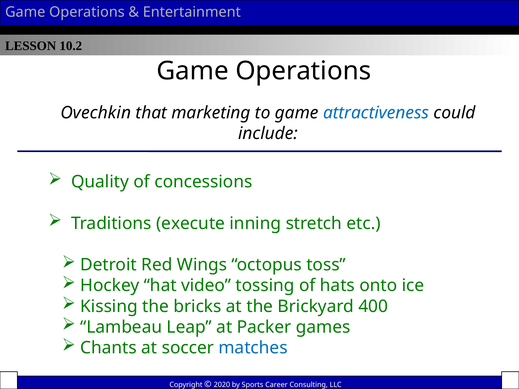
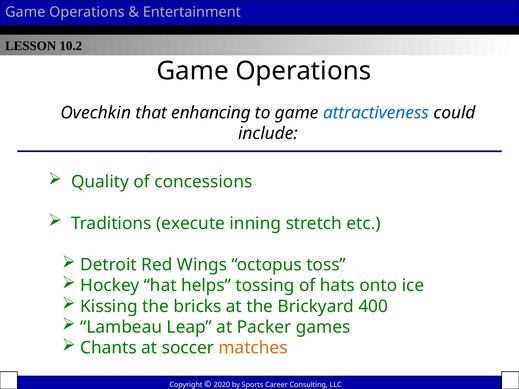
marketing: marketing -> enhancing (211, 113)
video: video -> helps (206, 286)
matches colour: blue -> orange (253, 348)
